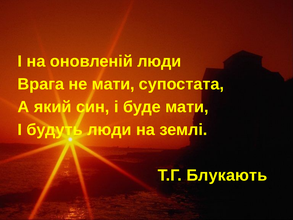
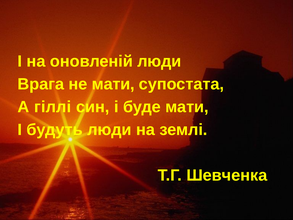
який: який -> гіллі (53, 107)
Блукають: Блукають -> Шевченка (227, 175)
